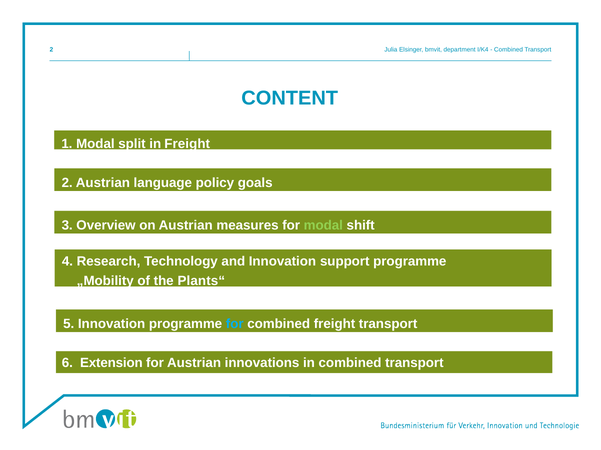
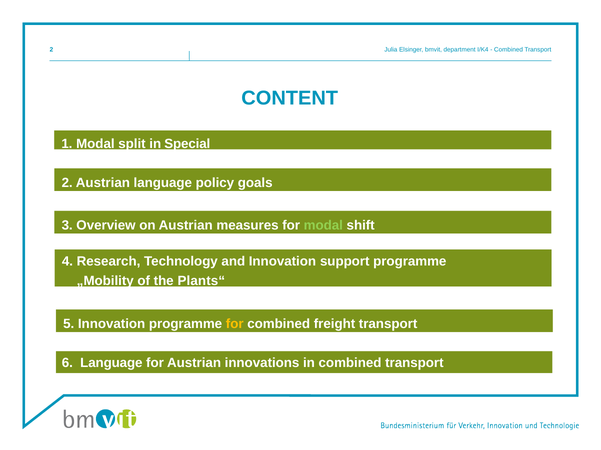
in Freight: Freight -> Special (187, 144)
for colour: light blue -> yellow (235, 324)
6 Extension: Extension -> Language (111, 364)
